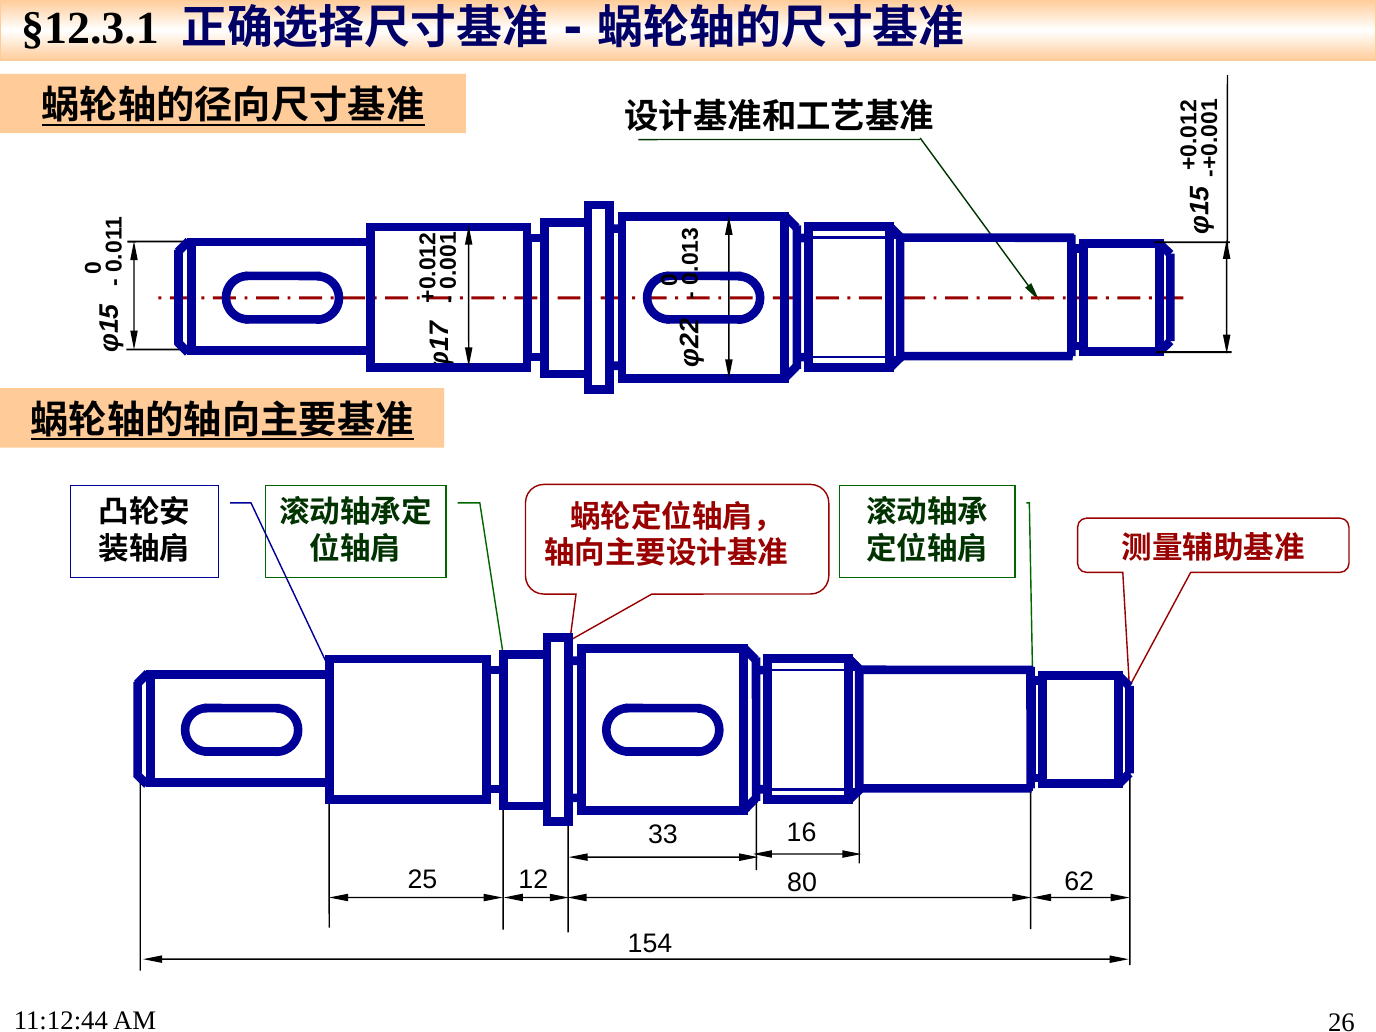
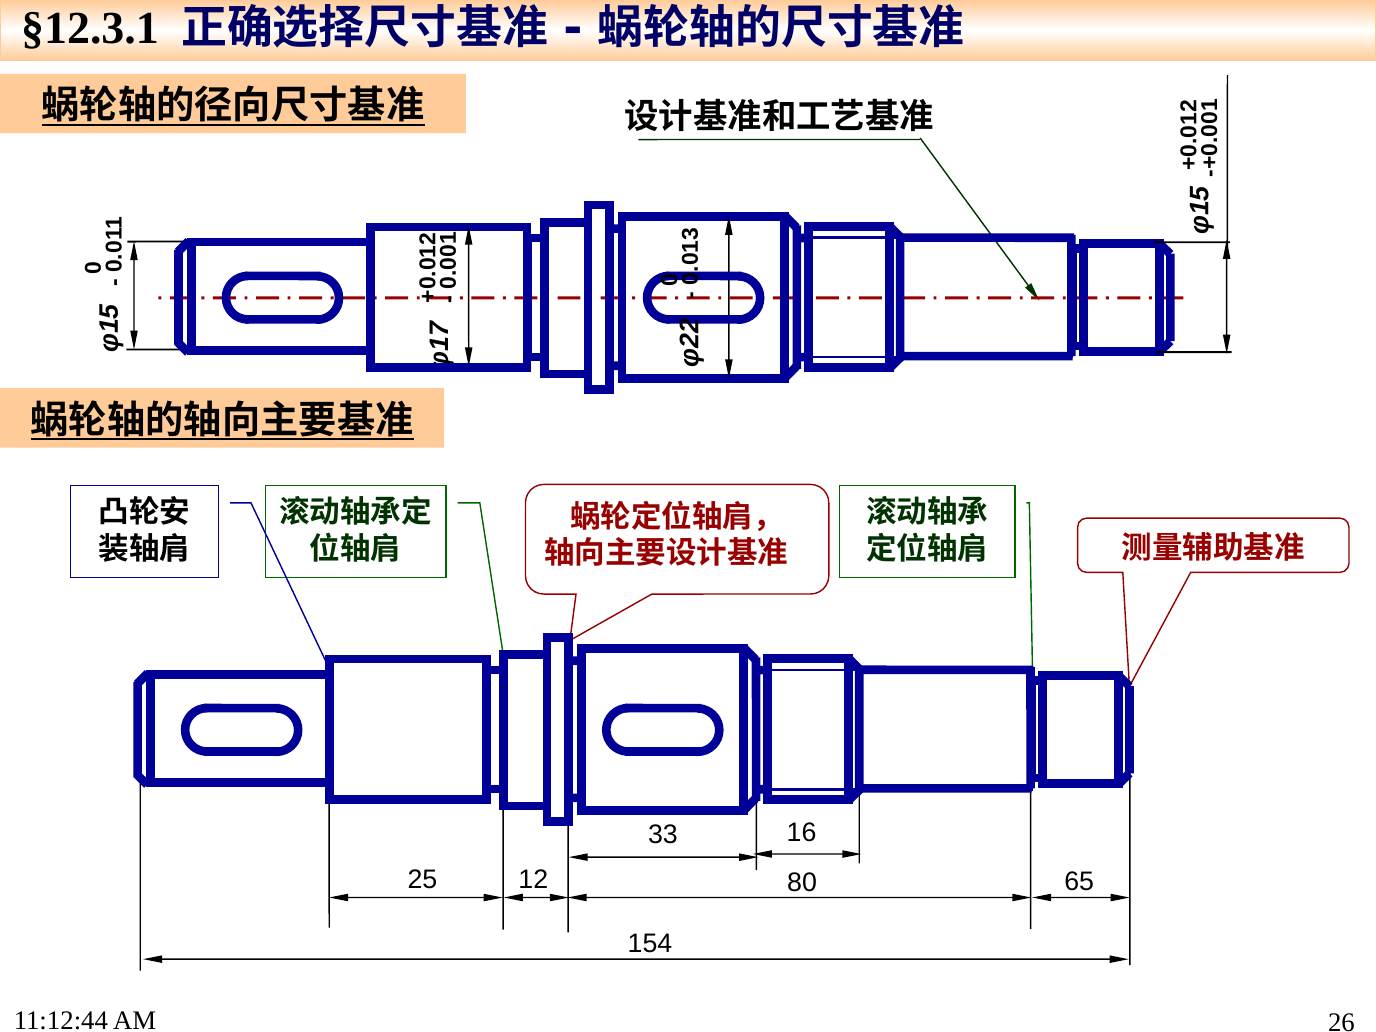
62: 62 -> 65 (1079, 881)
